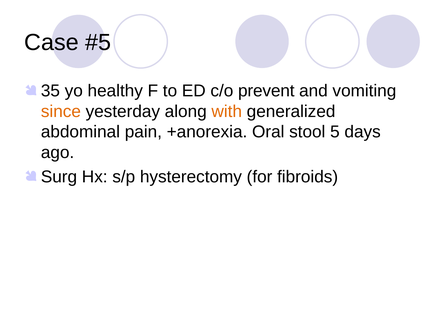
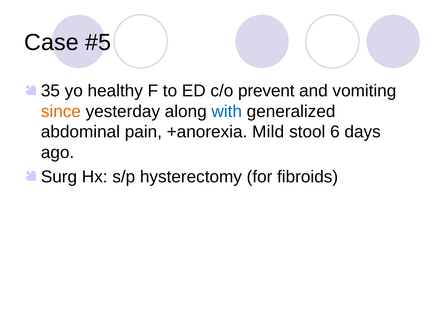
with colour: orange -> blue (227, 112)
Oral: Oral -> Mild (268, 132)
5: 5 -> 6 (335, 132)
